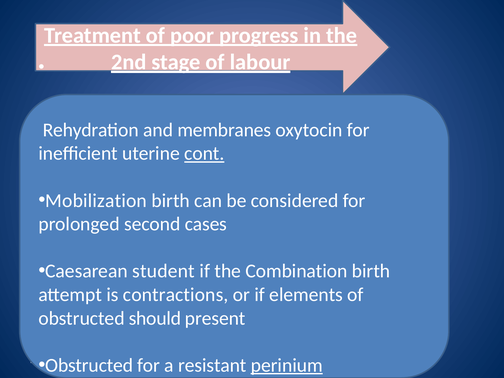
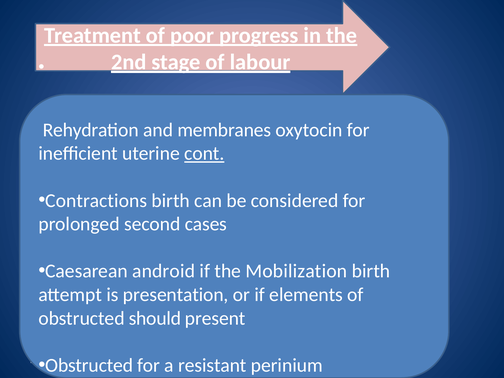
Mobilization: Mobilization -> Contractions (96, 201)
student: student -> android (164, 271)
Combination: Combination -> Mobilization (296, 271)
contractions: contractions -> presentation (176, 295)
perinium underline: present -> none (287, 365)
